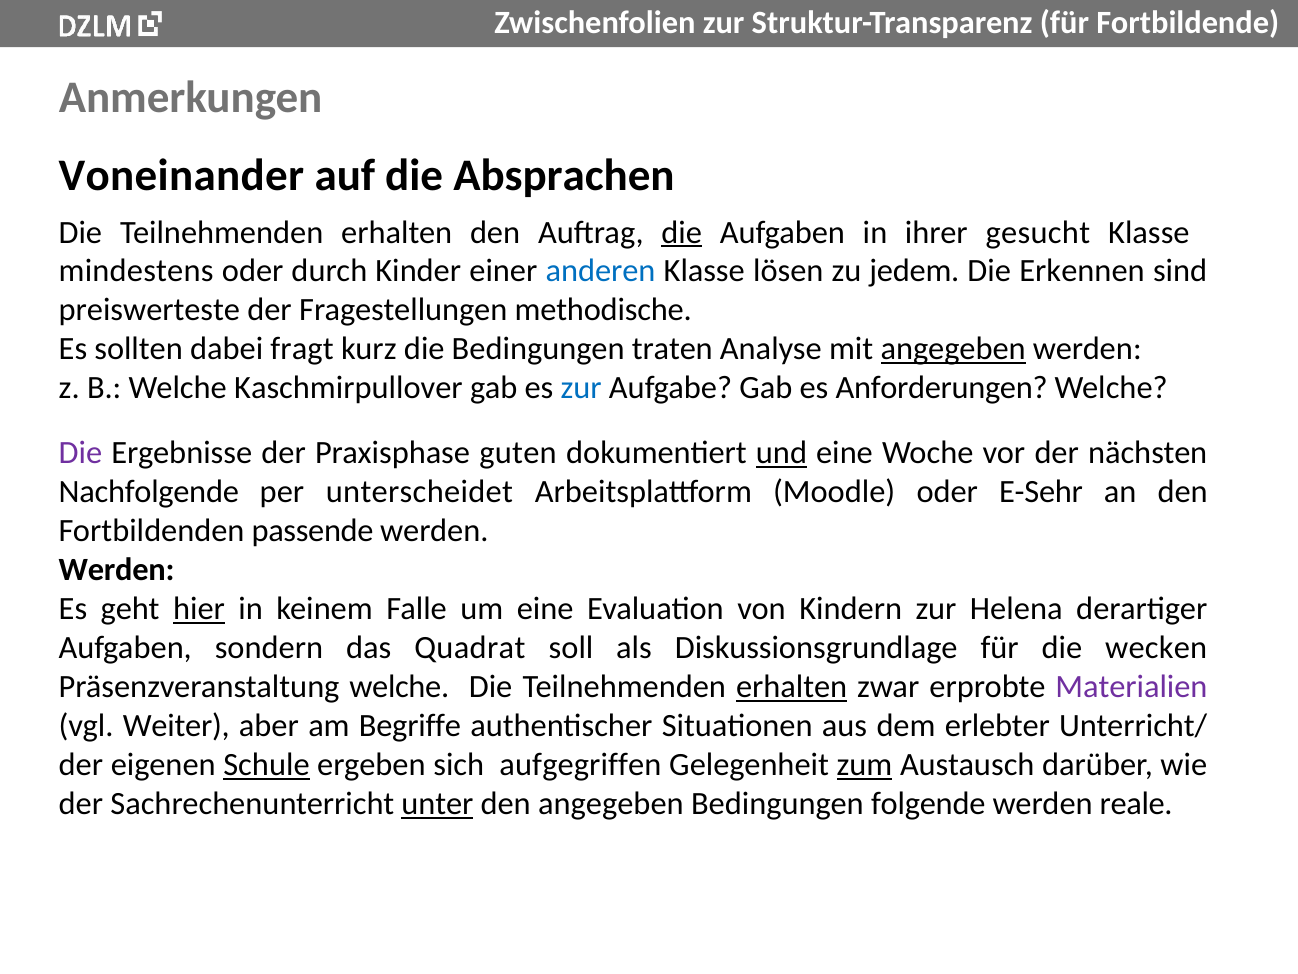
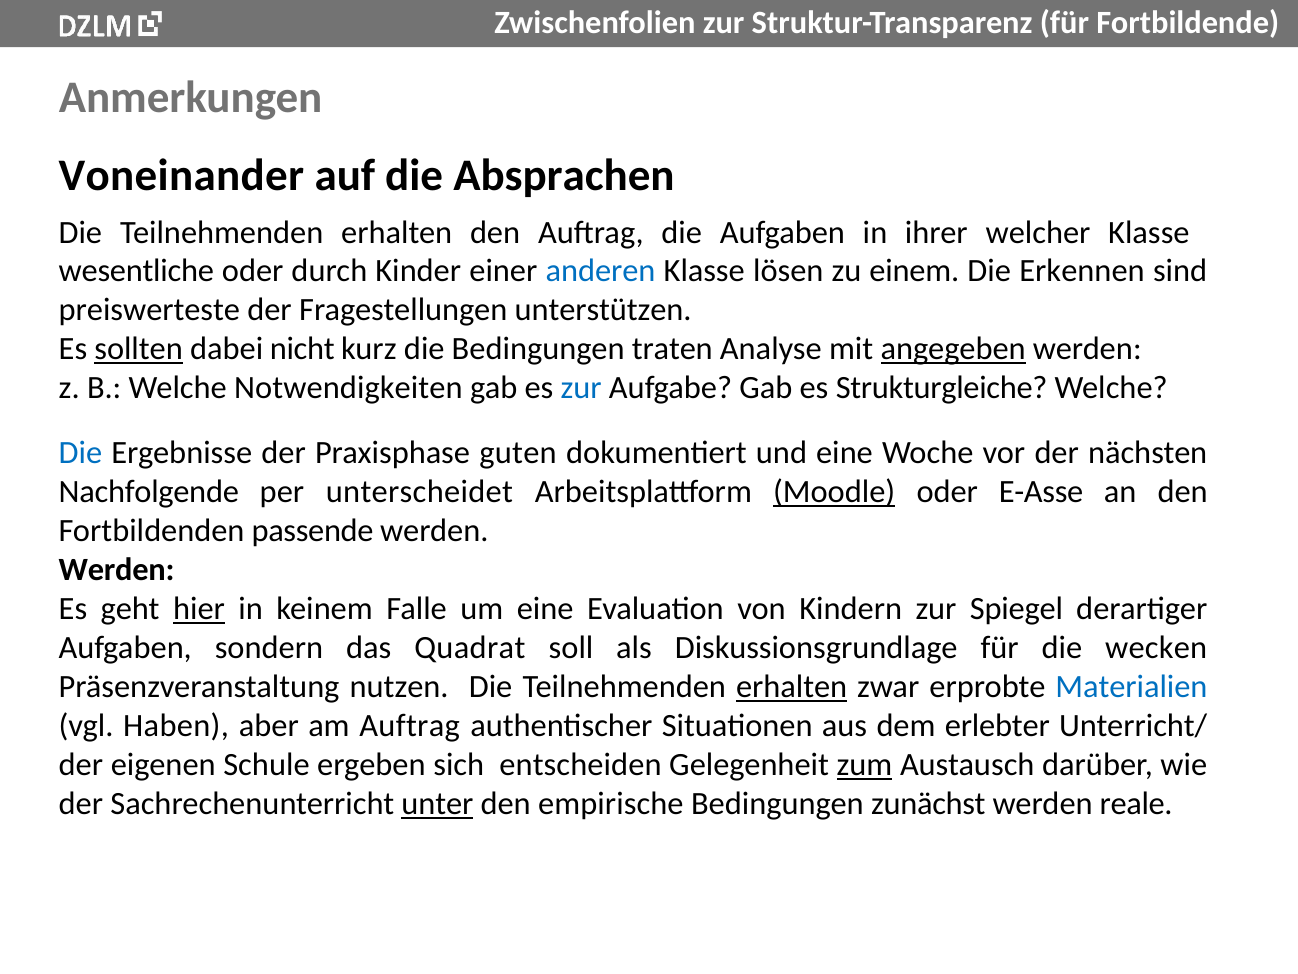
die underline: present -> none (682, 232)
gesucht: gesucht -> welcher (1038, 232)
mindestens: mindestens -> wesentliche (136, 271)
jedem: jedem -> einem (914, 271)
methodische: methodische -> unterstützen (603, 310)
sollten underline: none -> present (139, 349)
fragt: fragt -> nicht (302, 349)
Kaschmirpullover: Kaschmirpullover -> Notwendigkeiten (348, 388)
Anforderungen: Anforderungen -> Strukturgleiche (942, 388)
Die colour: purple -> blue (80, 453)
und underline: present -> none (781, 453)
Moodle underline: none -> present (834, 492)
E-Sehr: E-Sehr -> E-Asse (1041, 492)
Helena: Helena -> Spiegel (1016, 609)
Präsenzveranstaltung welche: welche -> nutzen (399, 686)
Materialien colour: purple -> blue (1131, 686)
Weiter: Weiter -> Haben (176, 725)
am Begriffe: Begriffe -> Auftrag (410, 725)
Schule underline: present -> none (266, 764)
aufgegriffen: aufgegriffen -> entscheiden (580, 764)
den angegeben: angegeben -> empirische (611, 803)
folgende: folgende -> zunächst (928, 803)
